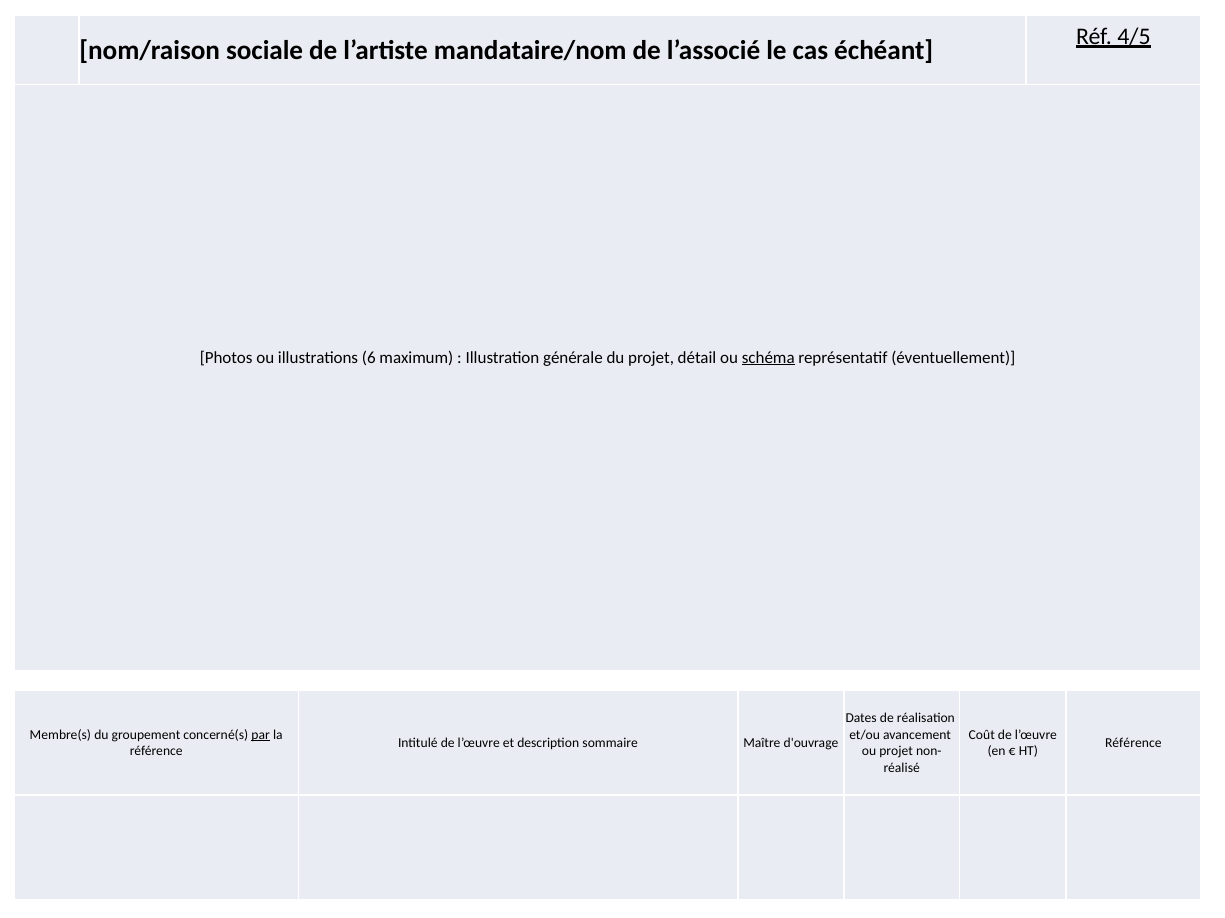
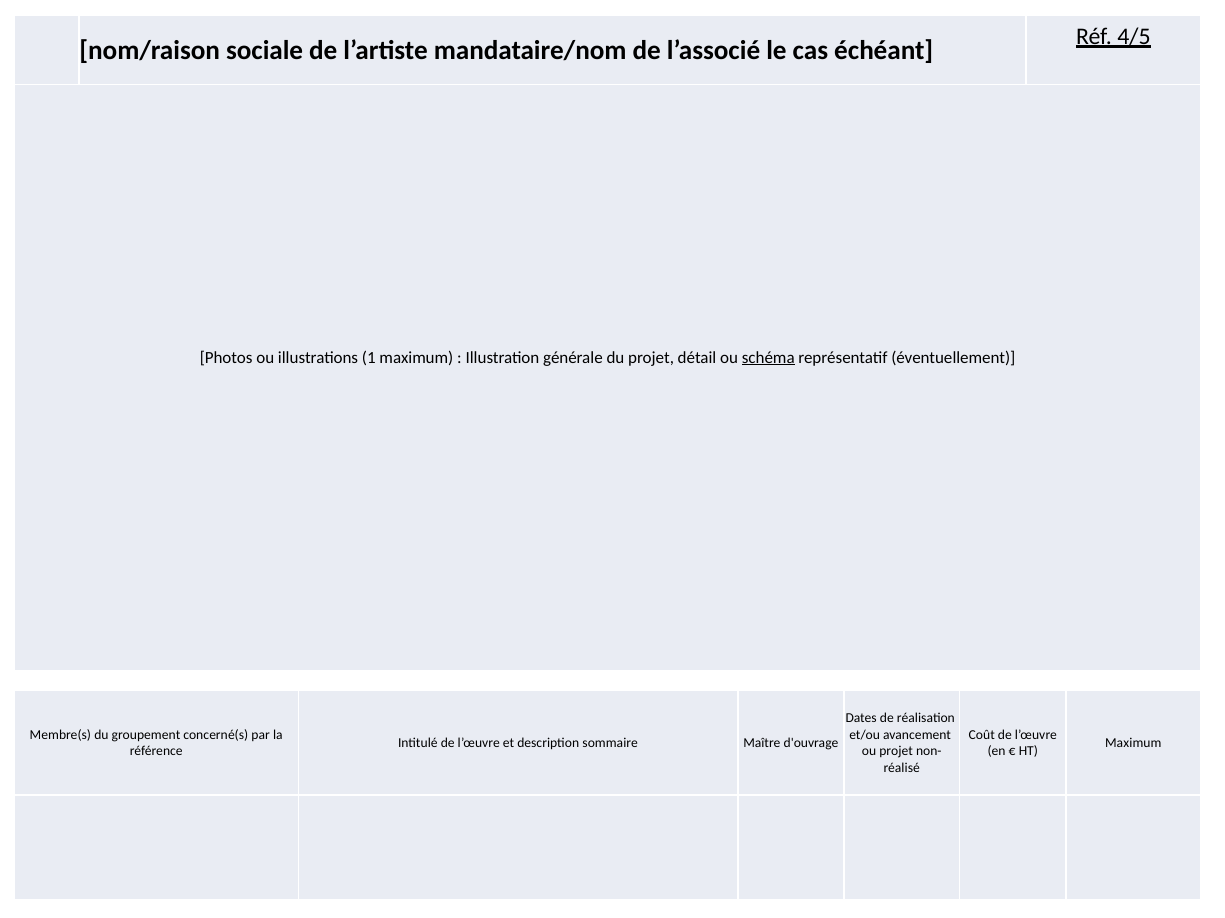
6: 6 -> 1 (369, 358)
par underline: present -> none (261, 735)
Référence: Référence -> Maximum (1133, 744)
